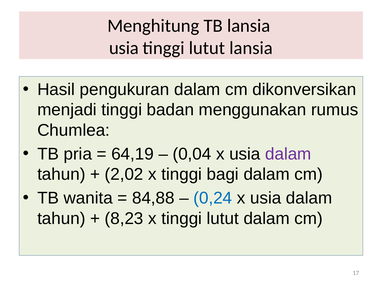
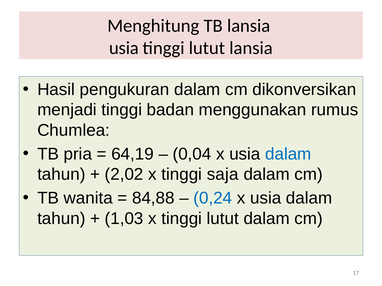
dalam colour: purple -> blue (288, 154)
bagi: bagi -> saja (223, 175)
8,23: 8,23 -> 1,03 (124, 219)
